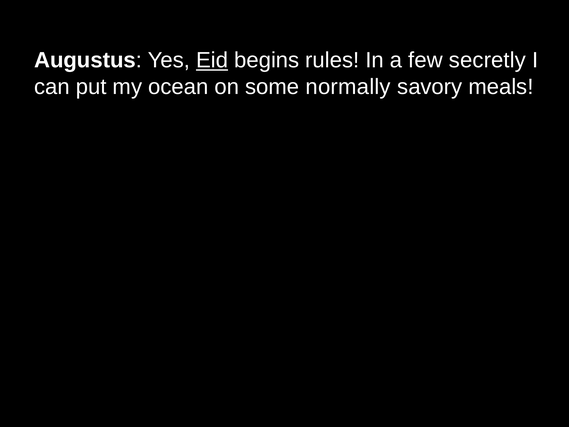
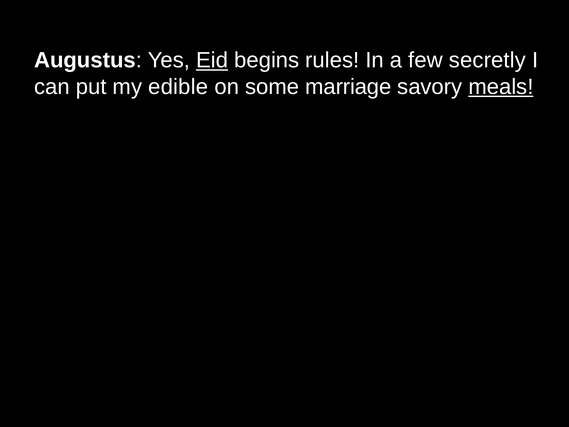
ocean: ocean -> edible (178, 87)
normally: normally -> marriage (348, 87)
meals underline: none -> present (501, 87)
